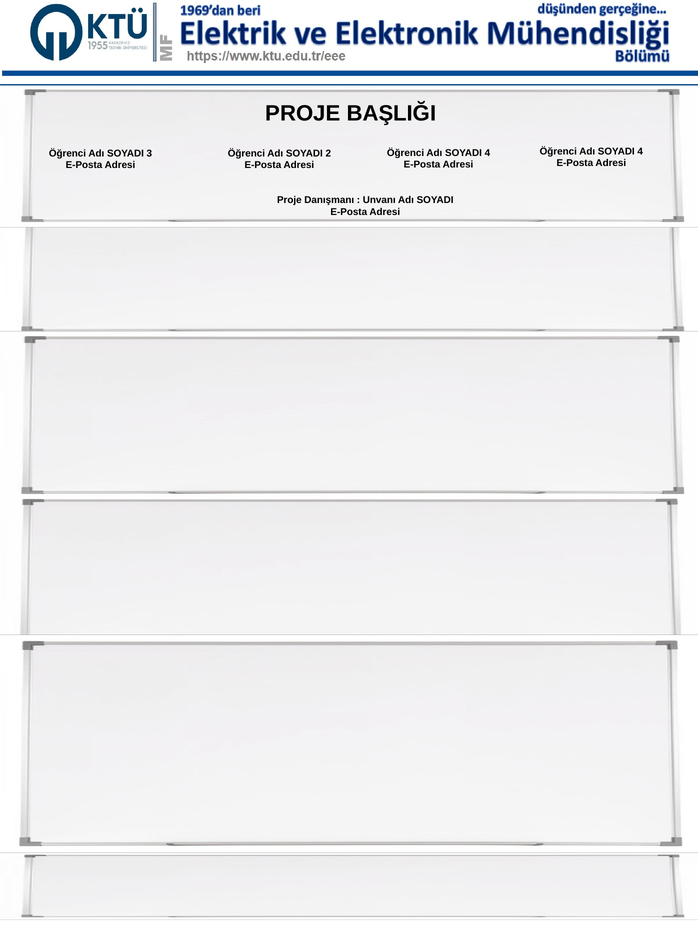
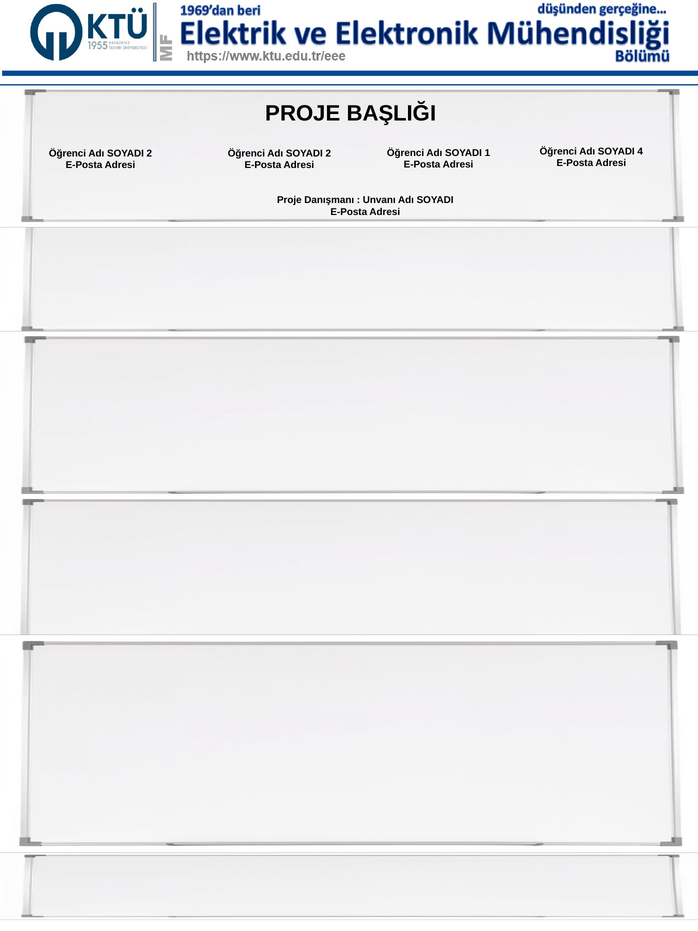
4: 4 -> 1 (487, 153)
3: 3 -> 2 (149, 153)
